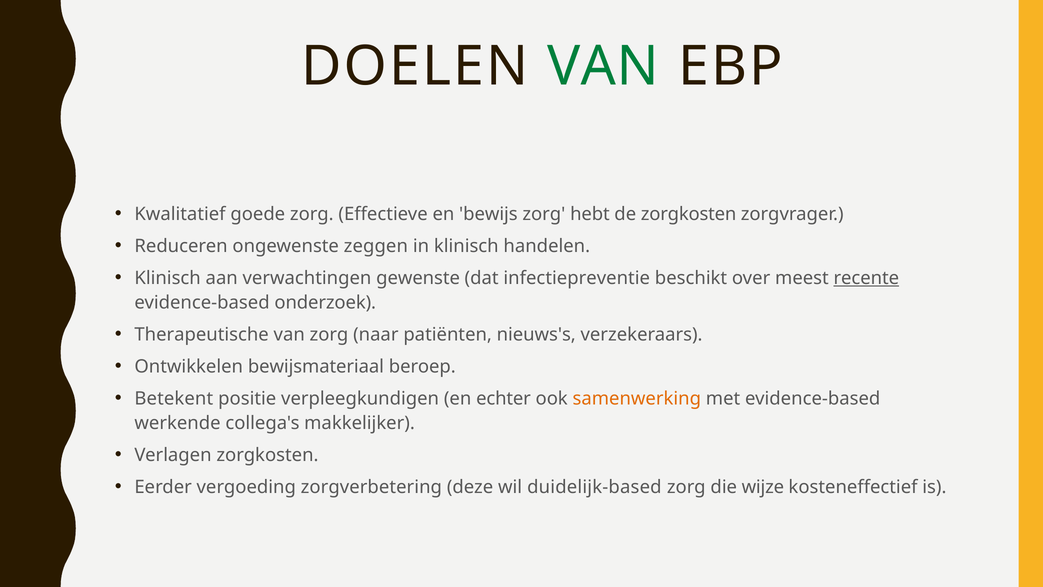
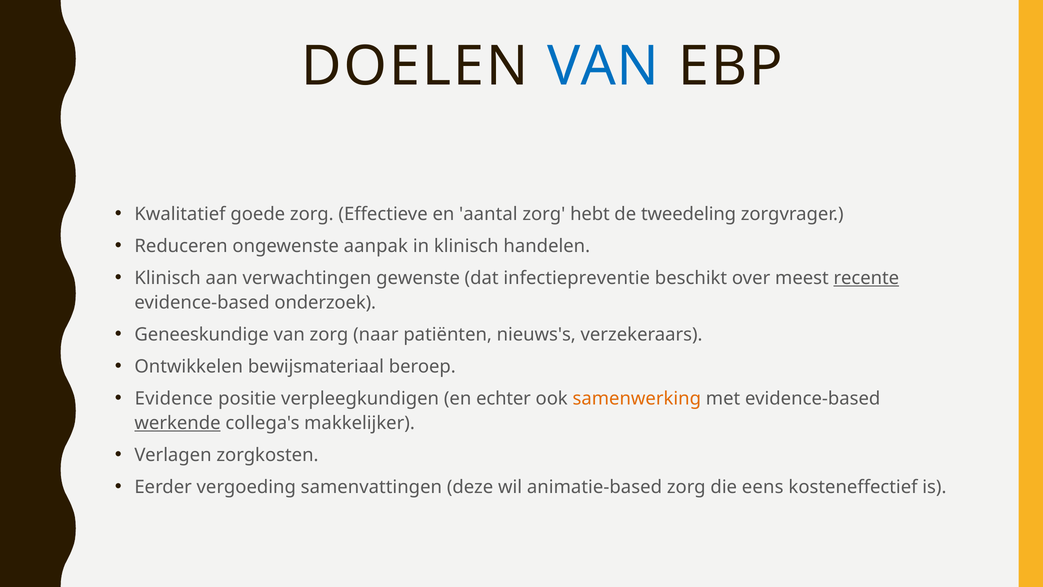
VAN colour: green -> blue (603, 66)
bewijs: bewijs -> aantal (488, 214)
de zorgkosten: zorgkosten -> tweedeling (689, 214)
zeggen: zeggen -> aanpak (376, 246)
Therapeutische: Therapeutische -> Geneeskundige (202, 334)
Betekent: Betekent -> Evidence (174, 398)
werkende underline: none -> present (178, 423)
zorgverbetering: zorgverbetering -> samenvattingen (371, 487)
duidelijk-based: duidelijk-based -> animatie-based (594, 487)
wijze: wijze -> eens (763, 487)
